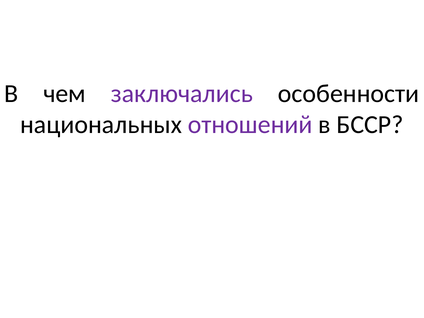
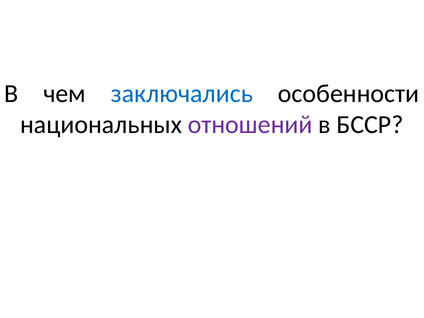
заключались colour: purple -> blue (182, 94)
